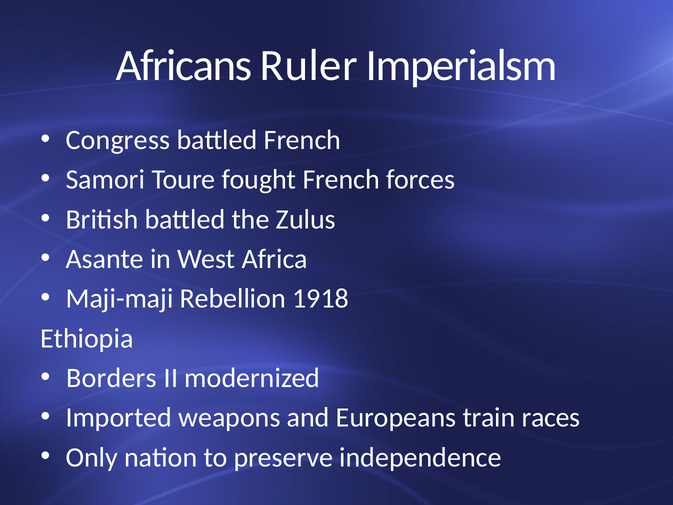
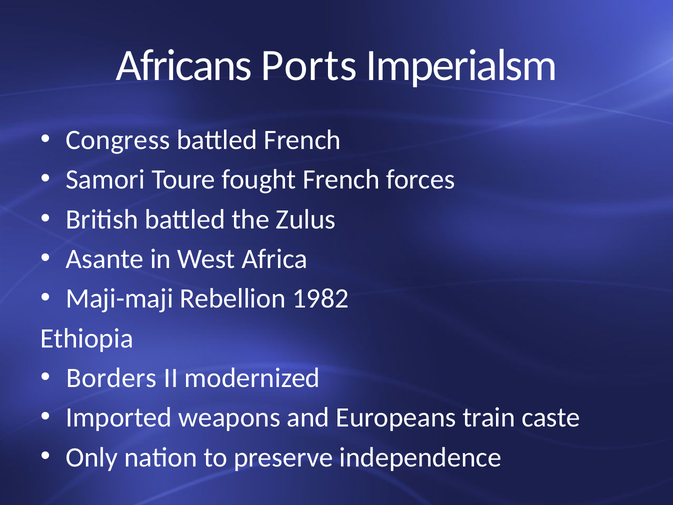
Ruler: Ruler -> Ports (309, 65)
1918: 1918 -> 1982 (321, 298)
races: races -> caste (551, 417)
